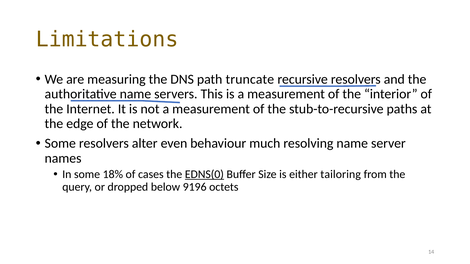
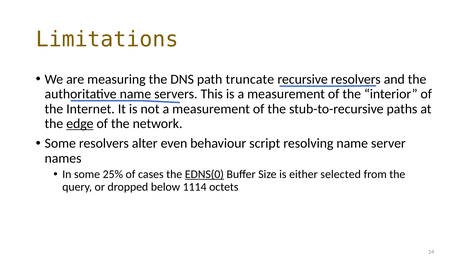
edge underline: none -> present (80, 124)
much: much -> script (265, 144)
18%: 18% -> 25% (113, 175)
tailoring: tailoring -> selected (341, 175)
9196: 9196 -> 1114 (195, 187)
